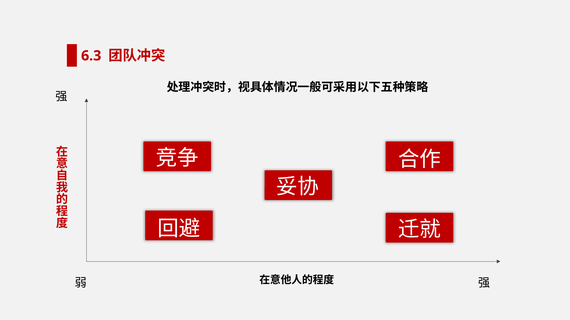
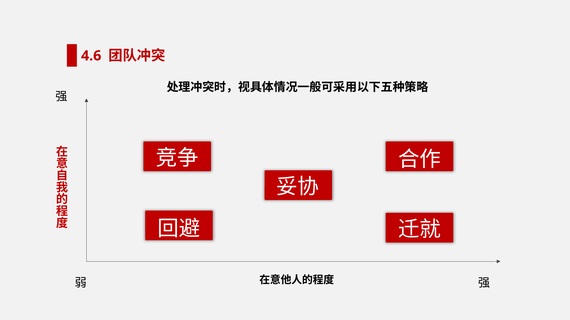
6.3: 6.3 -> 4.6 (91, 56)
